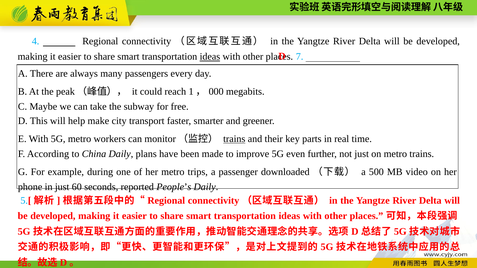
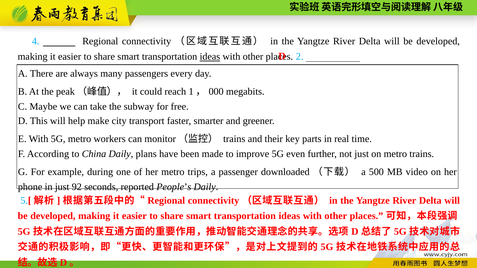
7: 7 -> 2 (300, 57)
trains underline: present -> none (234, 139)
60: 60 -> 92 (77, 187)
